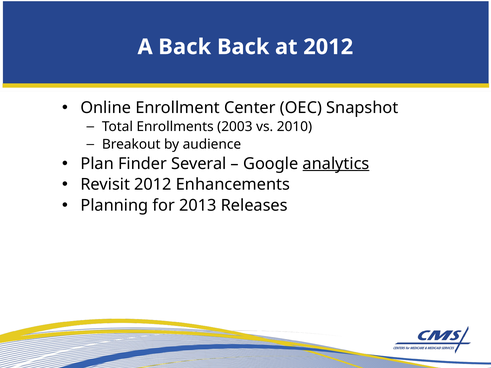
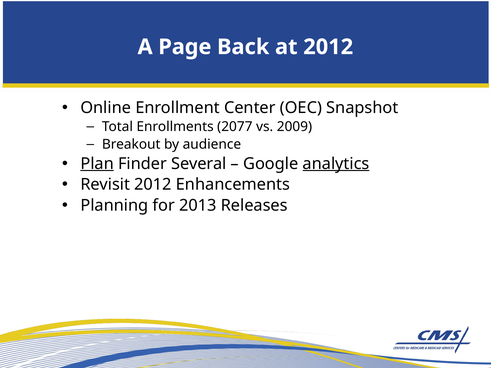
A Back: Back -> Page (185, 47)
2003: 2003 -> 2077 (235, 127)
2010: 2010 -> 2009 (294, 127)
Plan underline: none -> present (97, 164)
